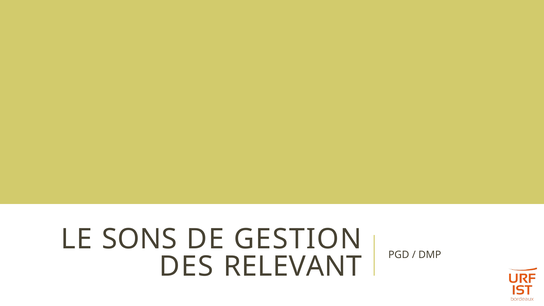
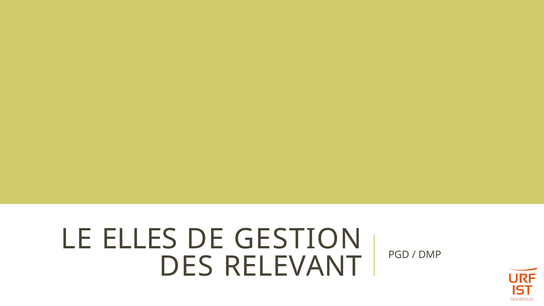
SONS: SONS -> ELLES (140, 239)
